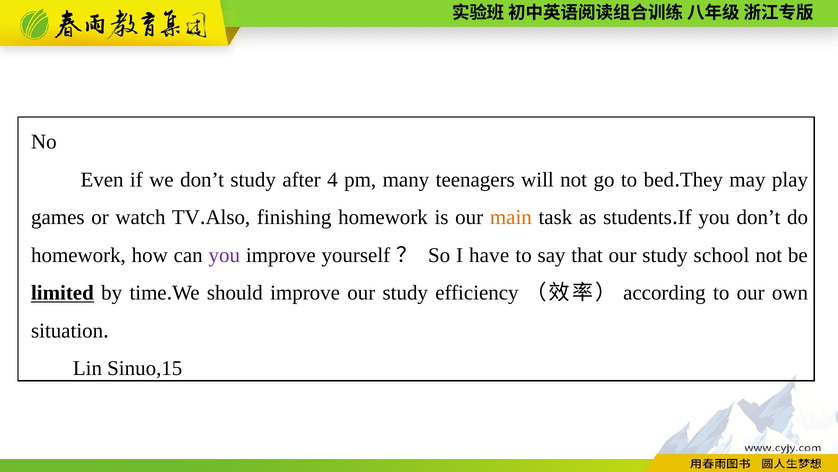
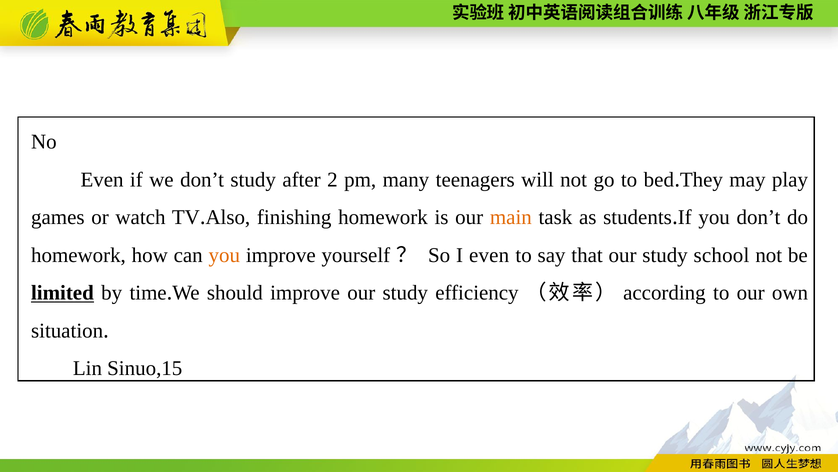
4: 4 -> 2 (332, 179)
you colour: purple -> orange (224, 255)
I have: have -> even (489, 255)
